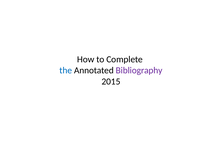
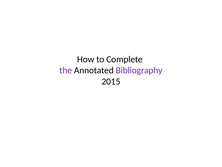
the colour: blue -> purple (66, 70)
